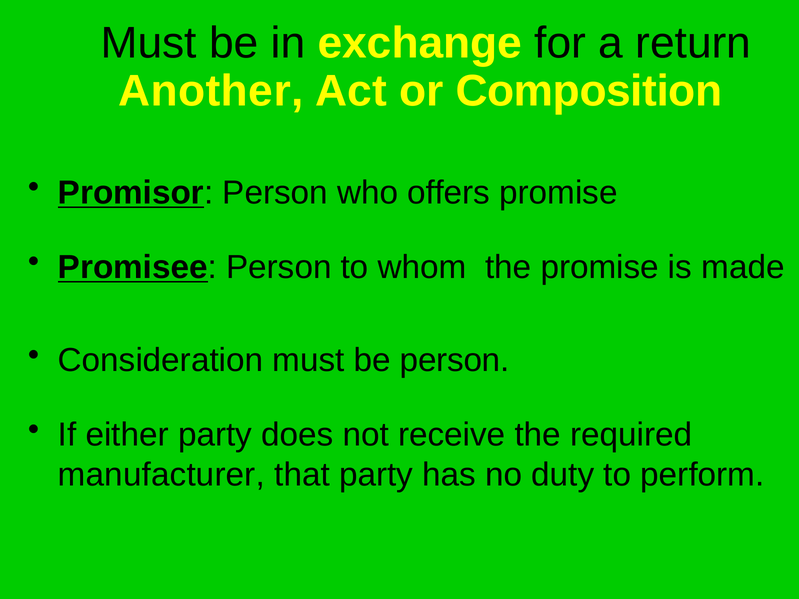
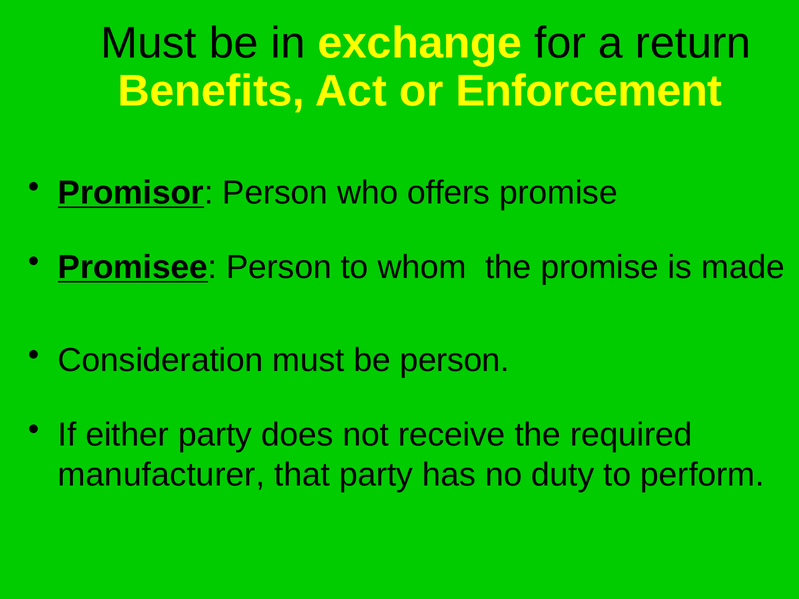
Another: Another -> Benefits (211, 91)
Composition: Composition -> Enforcement (589, 91)
